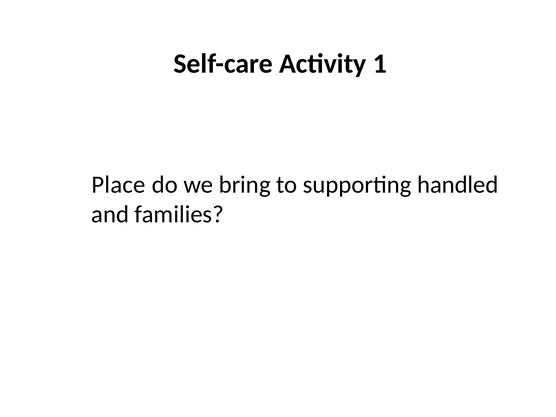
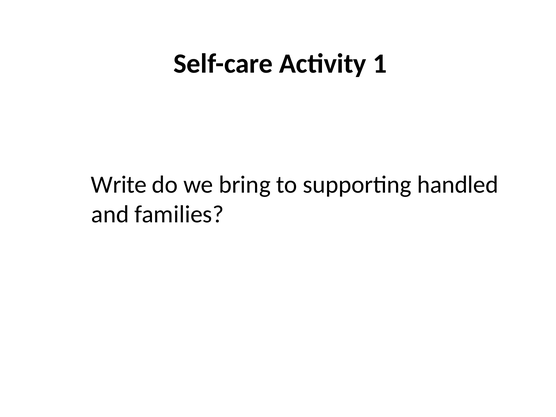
Place: Place -> Write (119, 185)
